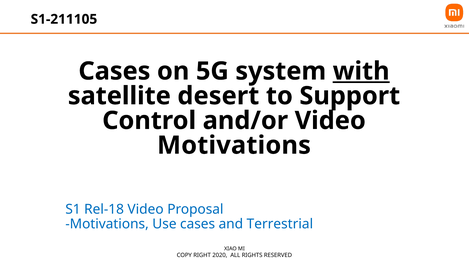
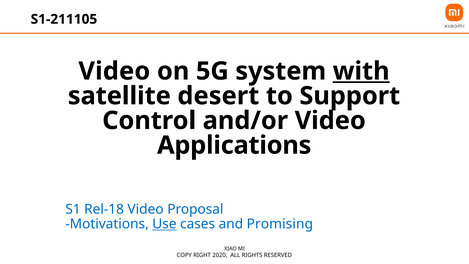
Cases: Cases -> Video (114, 71)
Motivations: Motivations -> Applications (234, 145)
Use underline: none -> present (164, 224)
Terrestrial: Terrestrial -> Promising (280, 224)
